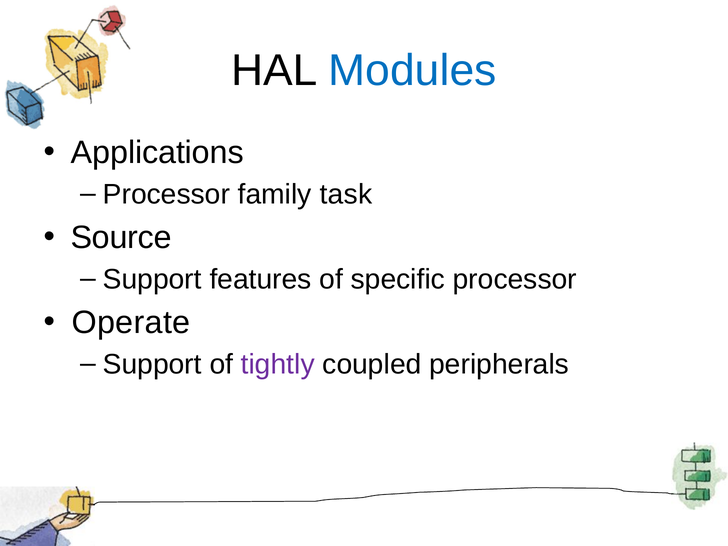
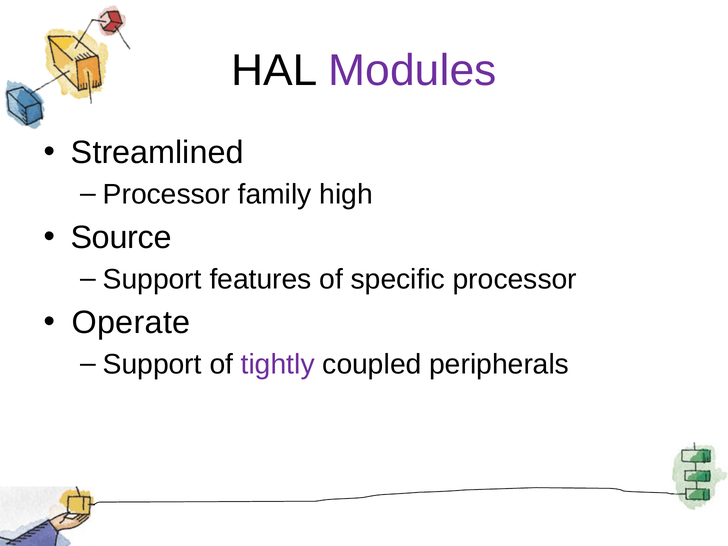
Modules colour: blue -> purple (412, 70)
Applications: Applications -> Streamlined (157, 153)
task: task -> high (346, 195)
